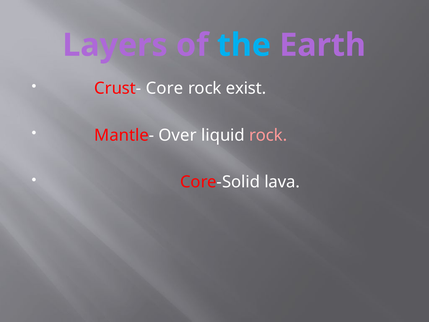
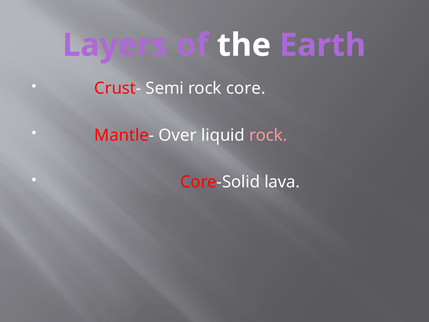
the colour: light blue -> white (244, 45)
Core: Core -> Semi (165, 88)
exist: exist -> core (246, 88)
